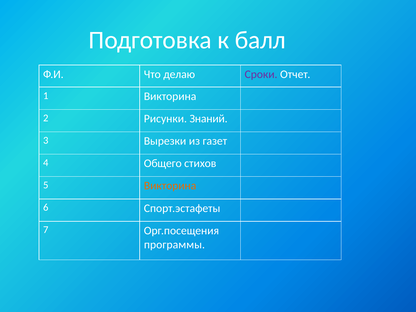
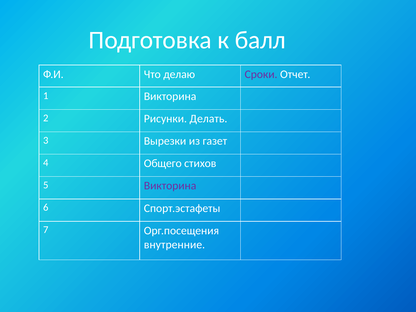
Знаний: Знаний -> Делать (208, 119)
Викторина colour: orange -> purple (170, 186)
программы: программы -> внутренние (174, 245)
